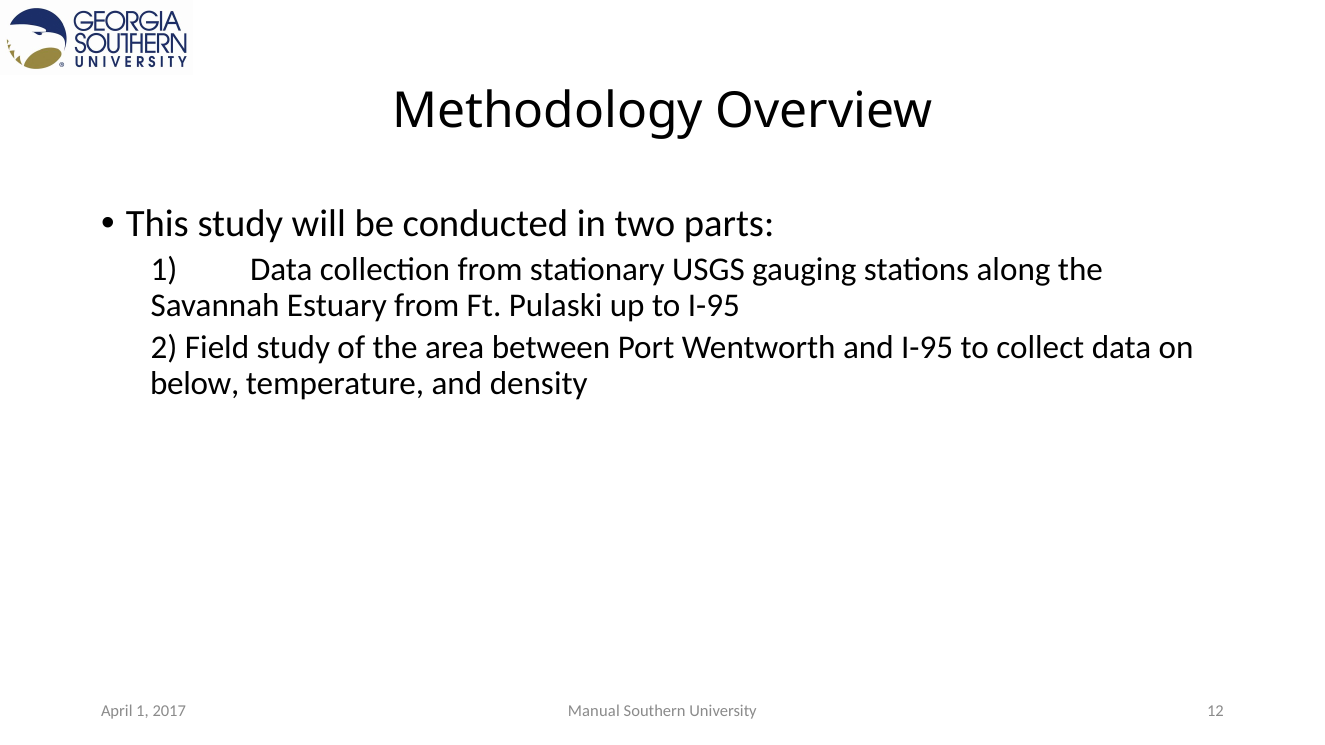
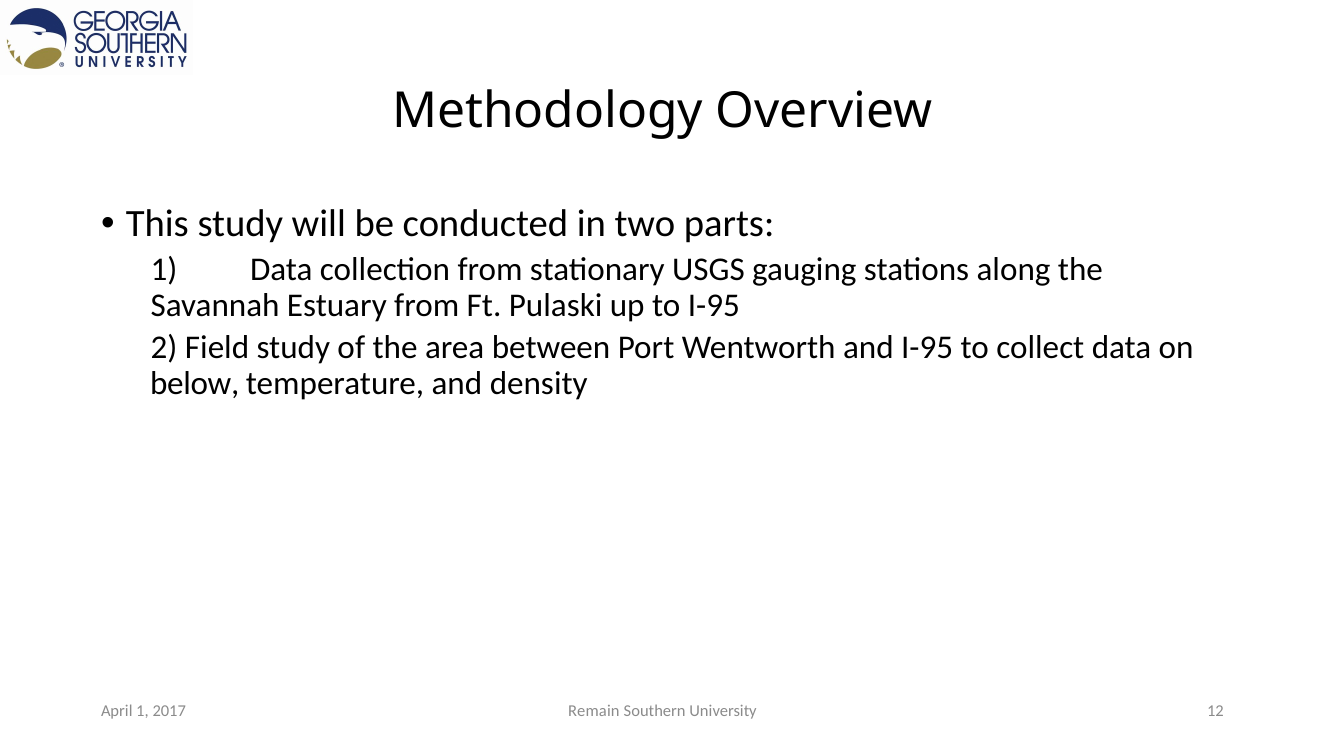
Manual: Manual -> Remain (594, 712)
